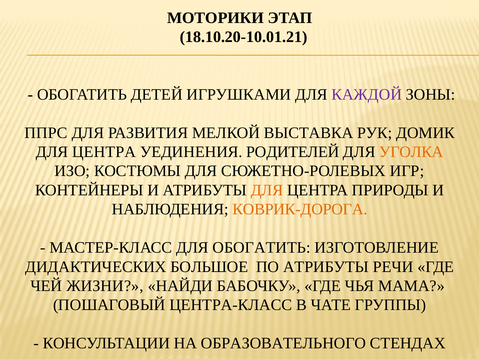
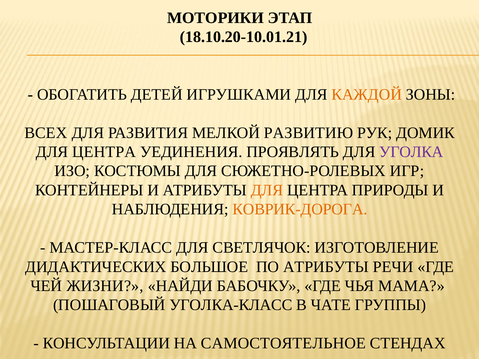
КАЖДОЙ colour: purple -> orange (367, 95)
ППРС: ППРС -> ВСЕХ (46, 133)
ВЫСТАВКА: ВЫСТАВКА -> РАЗВИТИЮ (309, 133)
РОДИТЕЛЕЙ: РОДИТЕЛЕЙ -> ПРОЯВЛЯТЬ (293, 152)
УГОЛКА colour: orange -> purple (411, 152)
ДЛЯ ОБОГАТИТЬ: ОБОГАТИТЬ -> СВЕТЛЯЧОК (262, 248)
ЦЕНТРА-КЛАСС: ЦЕНТРА-КЛАСС -> УГОЛКА-КЛАСС (231, 305)
ОБРАЗОВАТЕЛЬНОГО: ОБРАЗОВАТЕЛЬНОГО -> САМОСТОЯТЕЛЬНОЕ (283, 344)
